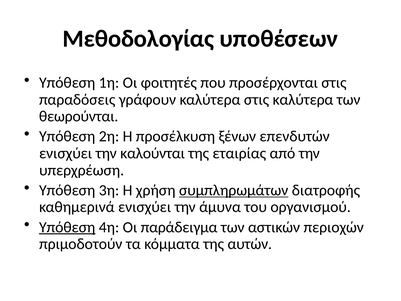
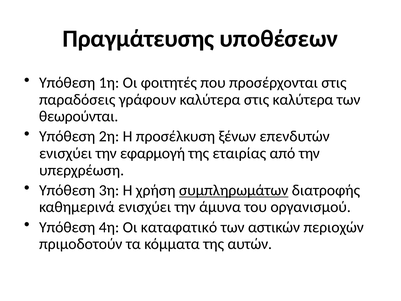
Μεθοδολογίας: Μεθοδολογίας -> Πραγμάτευσης (138, 39)
καλούνται: καλούνται -> εφαρμογή (153, 153)
Υπόθεση underline: present -> none (67, 227)
παράδειγμα: παράδειγμα -> καταφατικό (179, 227)
